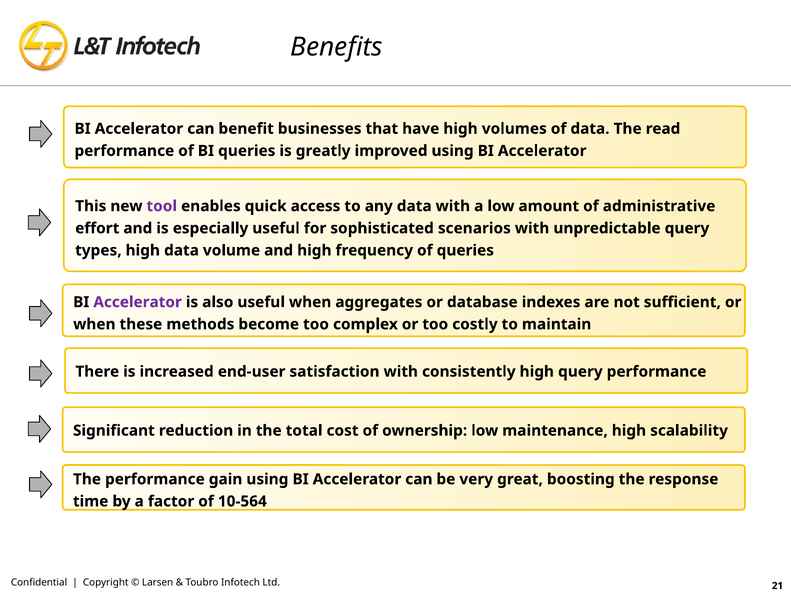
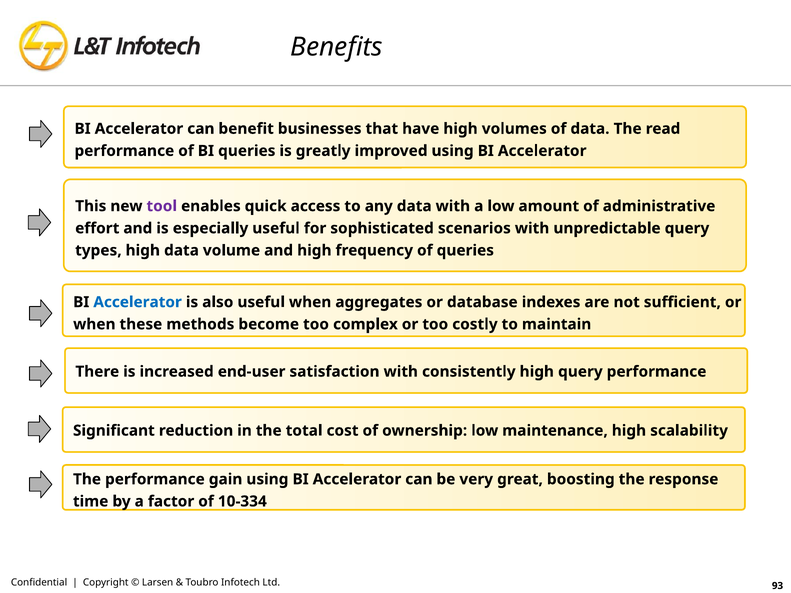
Accelerator colour: purple -> blue (138, 302)
10-564: 10-564 -> 10-334 (242, 502)
21: 21 -> 93 (778, 586)
